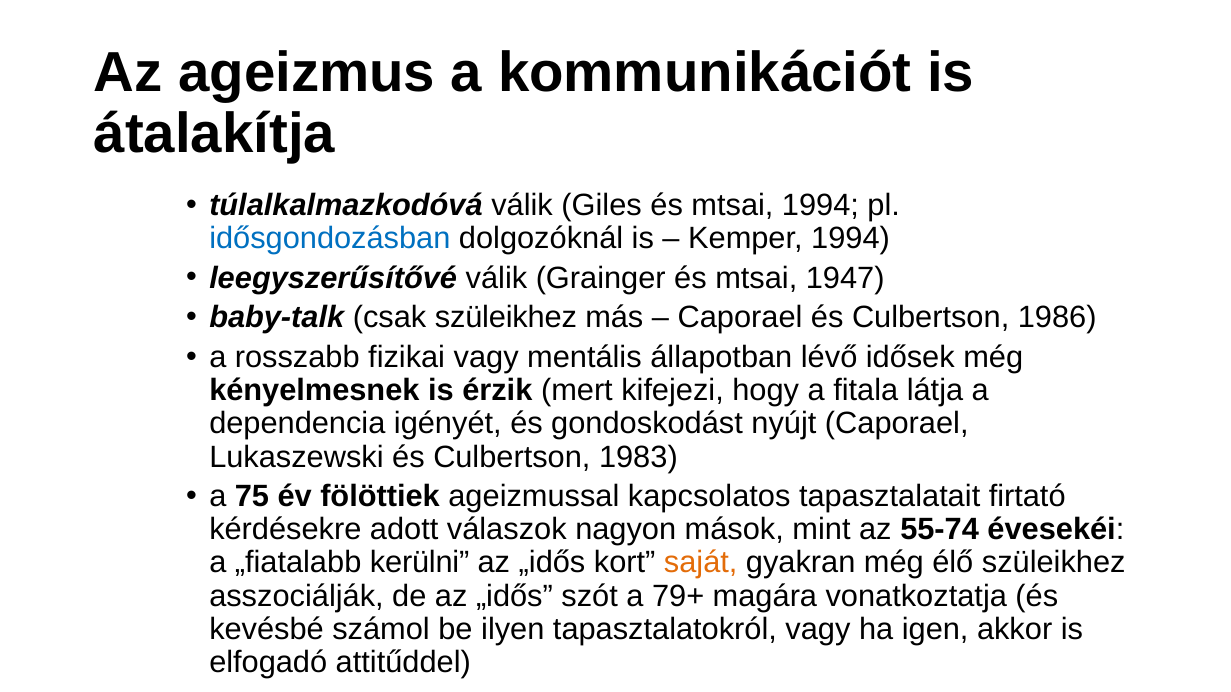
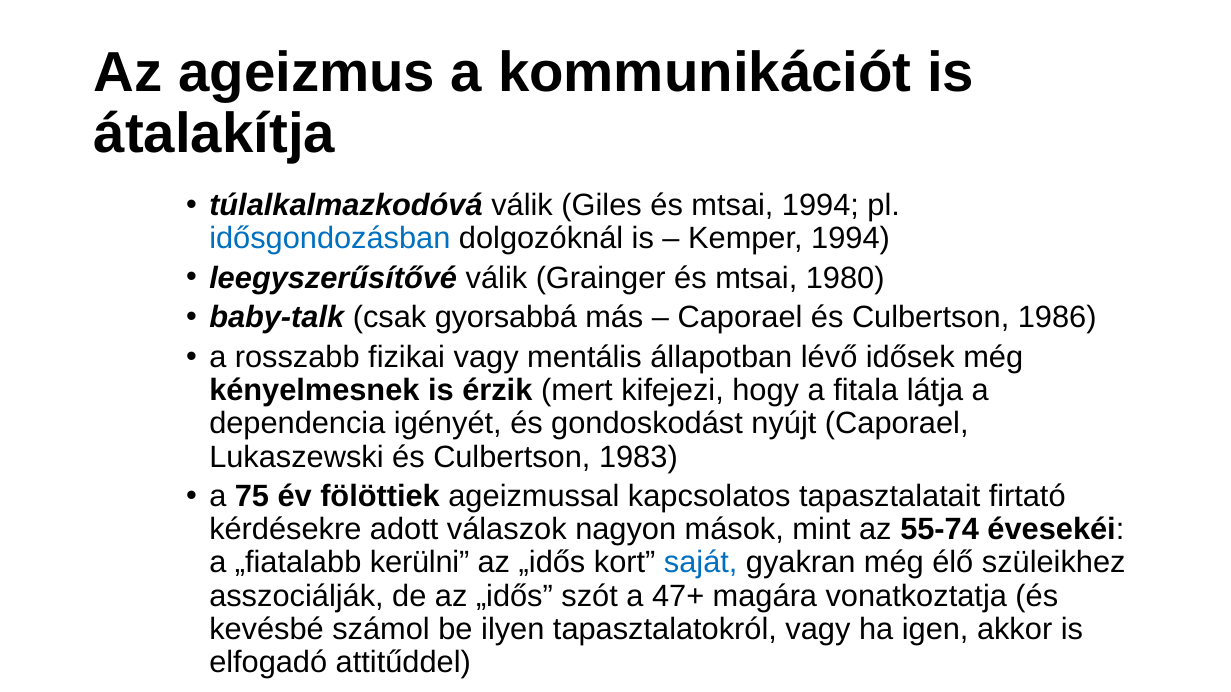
1947: 1947 -> 1980 (845, 278)
csak szüleikhez: szüleikhez -> gyorsabbá (506, 318)
saját colour: orange -> blue (701, 563)
79+: 79+ -> 47+ (678, 596)
